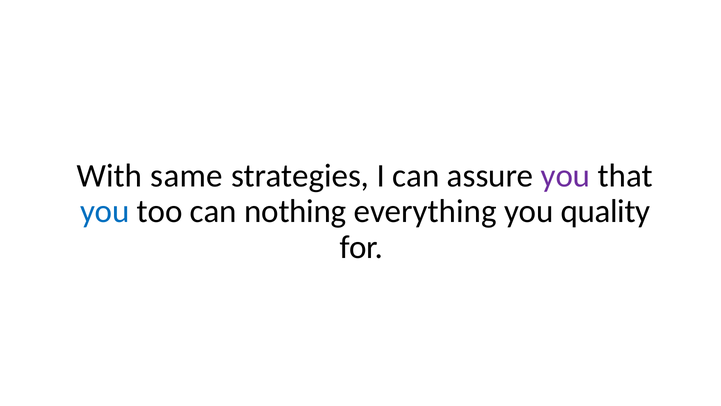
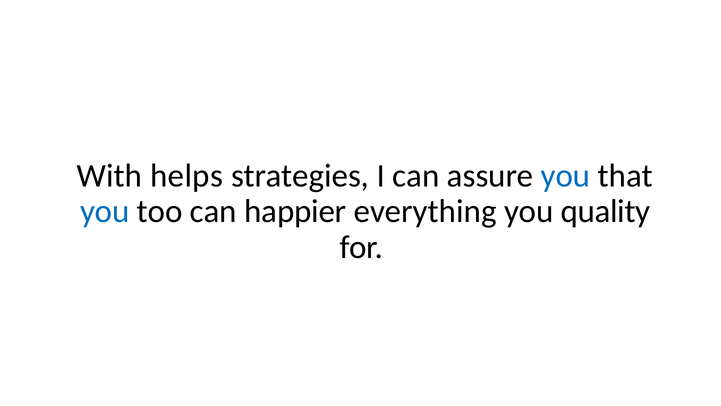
same: same -> helps (187, 175)
you colour: purple -> blue (566, 175)
nothing: nothing -> happier (295, 211)
